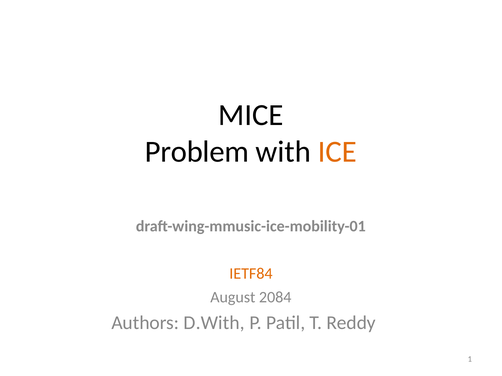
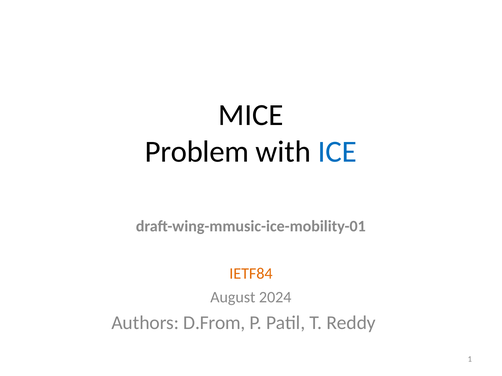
ICE colour: orange -> blue (337, 152)
2084: 2084 -> 2024 (275, 298)
D.With: D.With -> D.From (214, 323)
